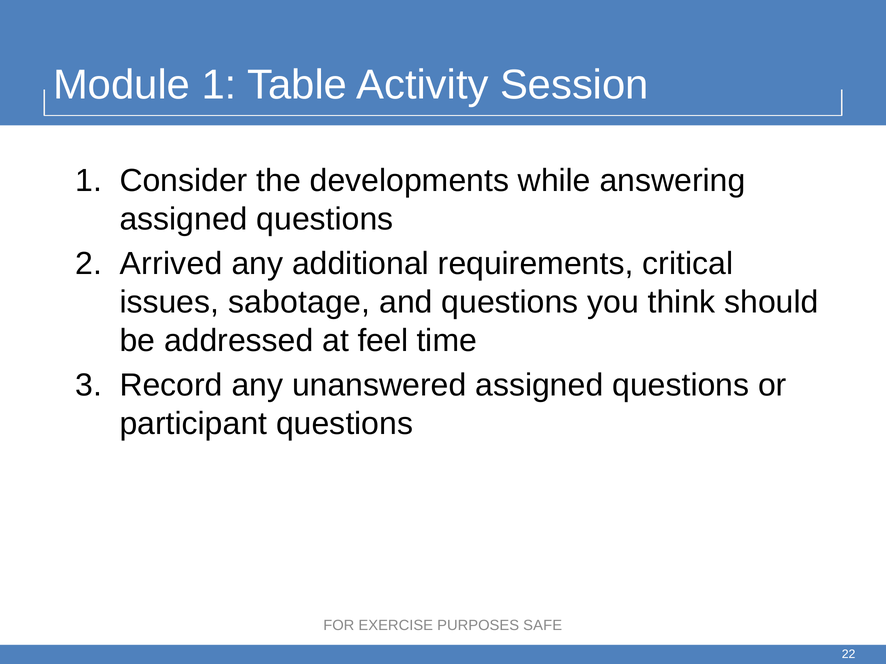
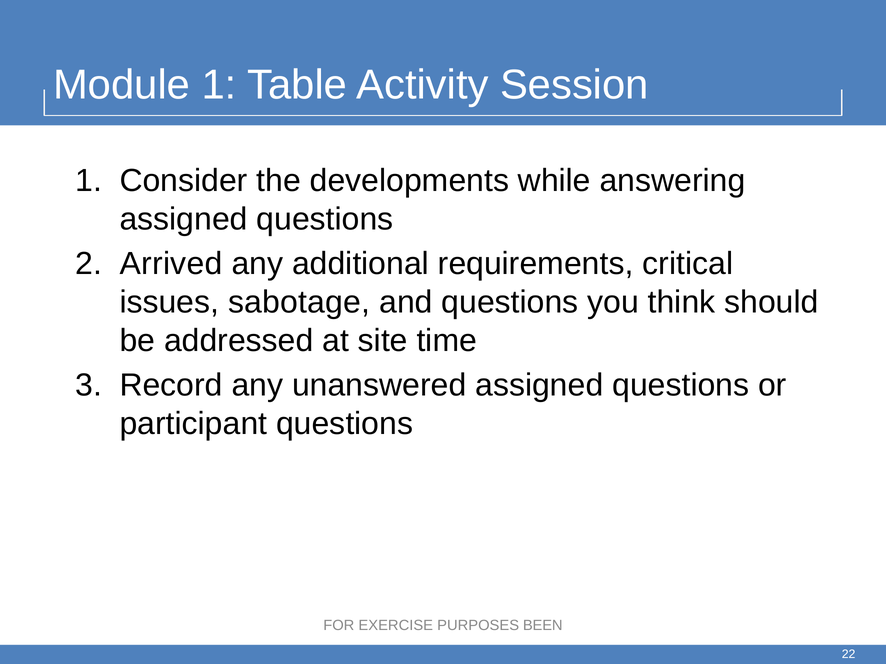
feel: feel -> site (383, 341)
SAFE: SAFE -> BEEN (543, 626)
